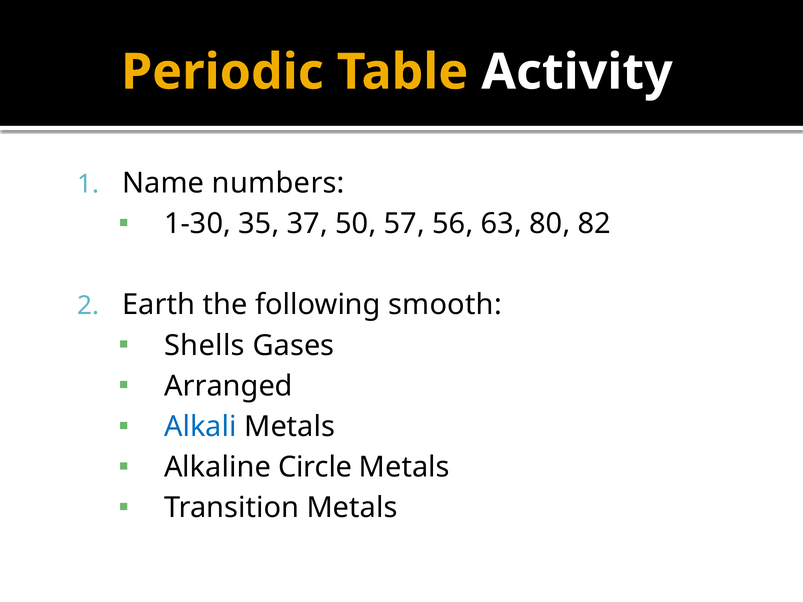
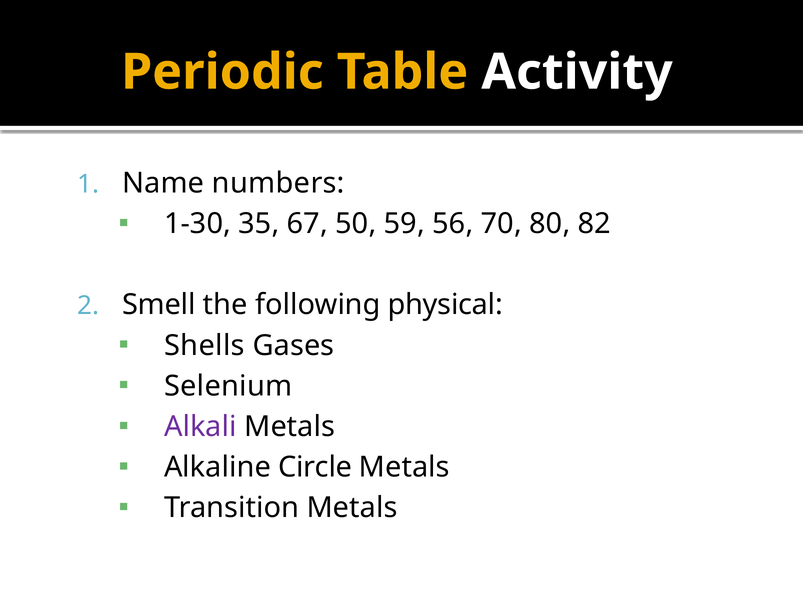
37: 37 -> 67 (307, 224)
57: 57 -> 59 (404, 224)
63: 63 -> 70 (501, 224)
Earth: Earth -> Smell (159, 305)
smooth: smooth -> physical (445, 305)
Arranged: Arranged -> Selenium (228, 386)
Alkali colour: blue -> purple (200, 427)
